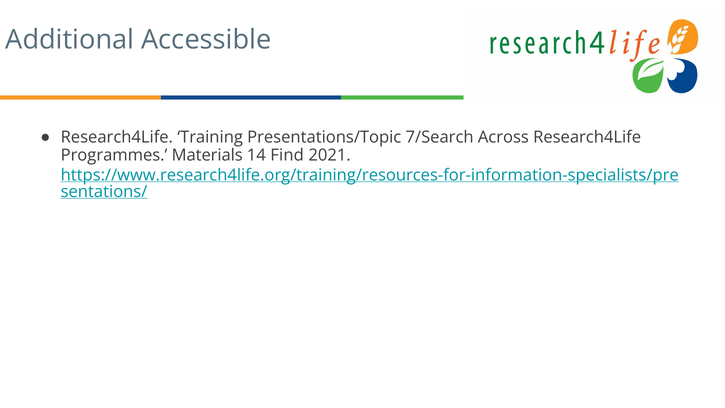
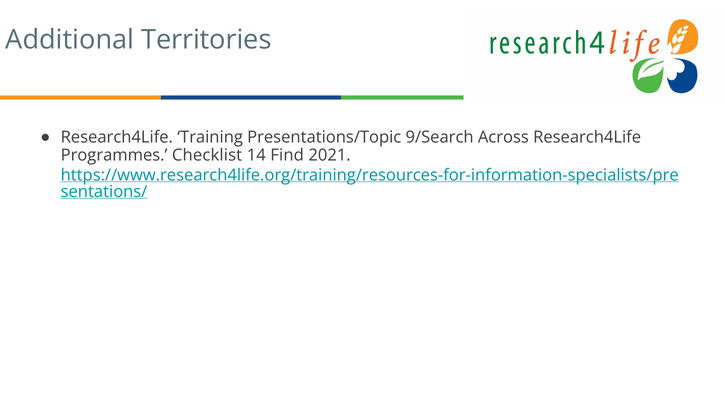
Accessible: Accessible -> Territories (206, 40)
7/Search: 7/Search -> 9/Search (440, 137)
Materials: Materials -> Checklist (207, 155)
